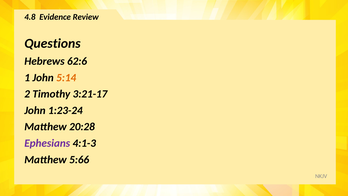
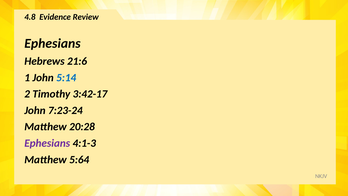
Questions: Questions -> Ephesians (52, 44)
62:6: 62:6 -> 21:6 (77, 61)
5:14 colour: orange -> blue (66, 78)
3:21-17: 3:21-17 -> 3:42-17 (90, 94)
1:23-24: 1:23-24 -> 7:23-24 (65, 111)
5:66: 5:66 -> 5:64 (79, 160)
